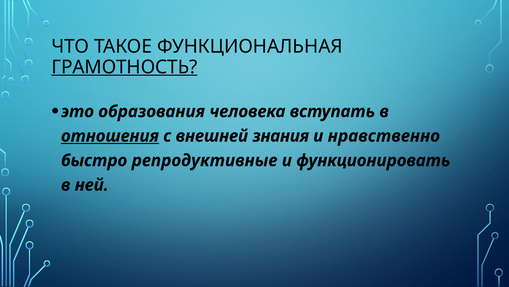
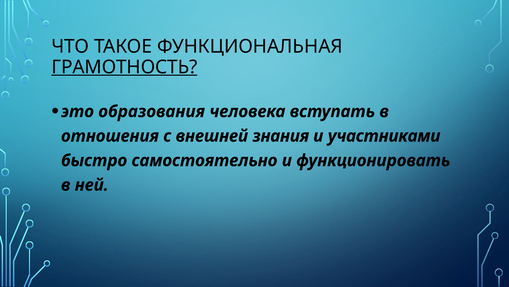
отношения underline: present -> none (110, 136)
нравственно: нравственно -> участниками (384, 136)
репродуктивные: репродуктивные -> самостоятельно (205, 160)
